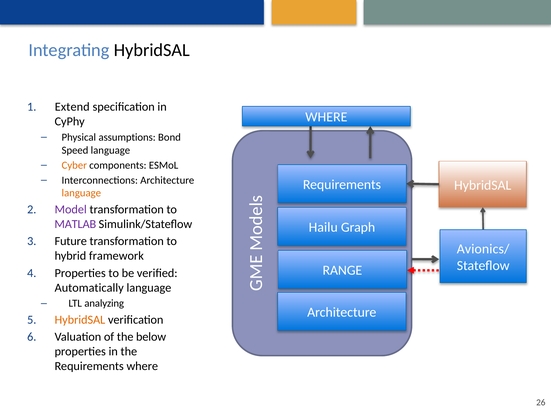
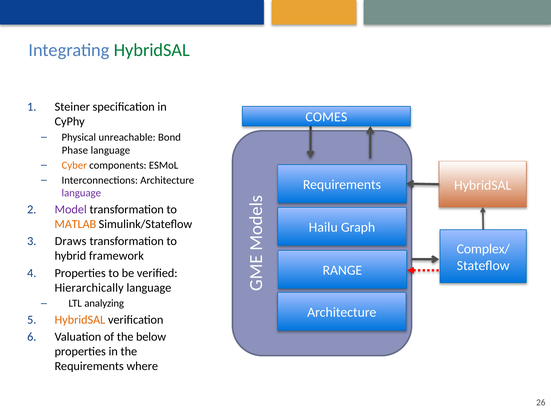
HybridSAL colour: black -> green (152, 50)
Extend: Extend -> Steiner (72, 107)
WHERE: WHERE -> COMES (326, 117)
assumptions: assumptions -> unreachable (127, 137)
Speed: Speed -> Phase (75, 150)
language colour: orange -> purple (81, 193)
MATLAB colour: purple -> orange (75, 224)
Future: Future -> Draws (71, 241)
Avionics/: Avionics/ -> Complex/ (483, 249)
Automatically: Automatically -> Hierarchically (89, 288)
